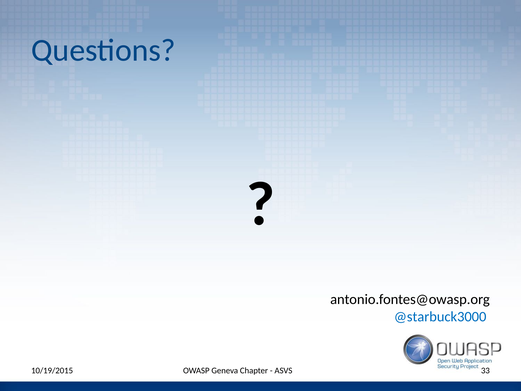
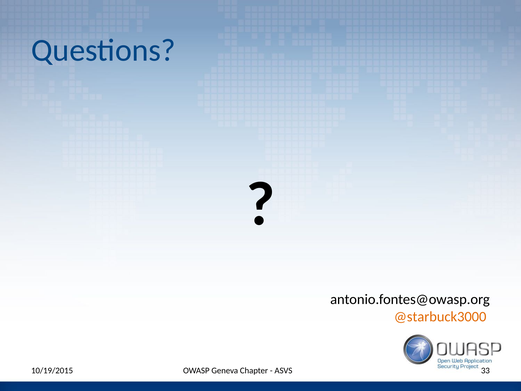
@starbuck3000 colour: blue -> orange (440, 317)
